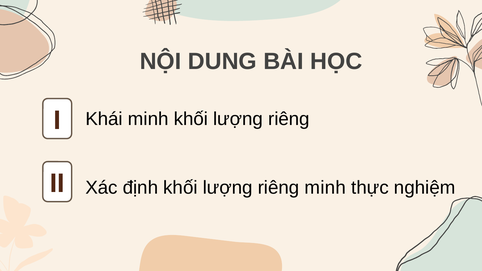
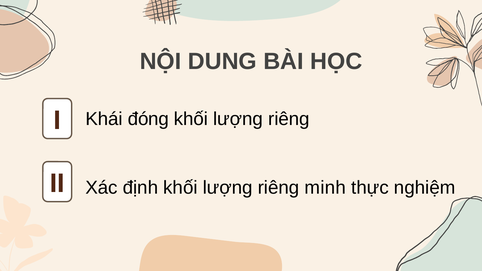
Khái minh: minh -> đóng (148, 119)
